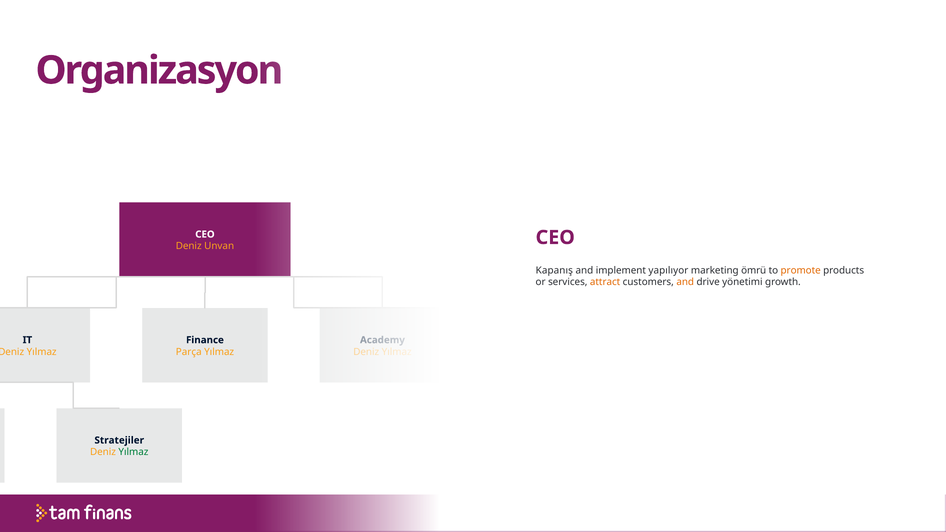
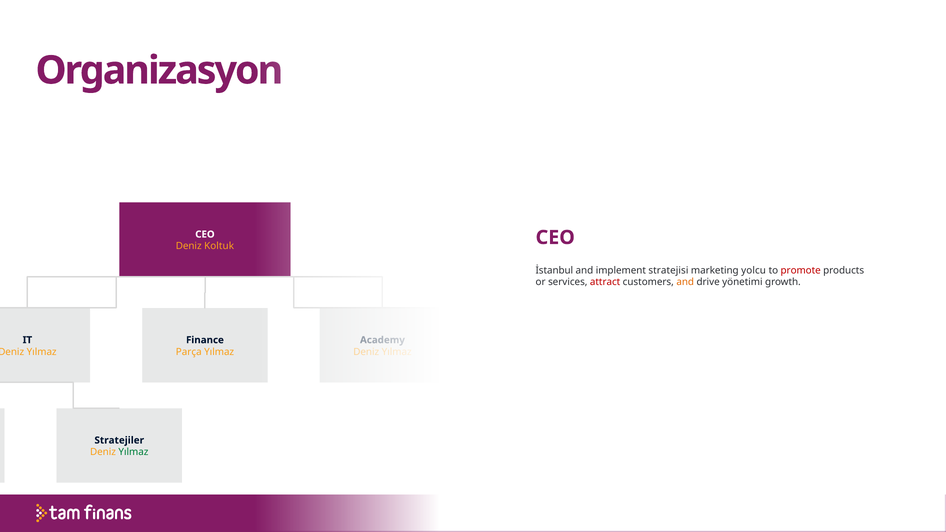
Unvan: Unvan -> Koltuk (219, 246)
Kapanış: Kapanış -> İstanbul (554, 270)
yapılıyor: yapılıyor -> stratejisi (668, 270)
ömrü: ömrü -> yolcu (754, 270)
promote colour: orange -> red (801, 270)
attract colour: orange -> red (605, 282)
